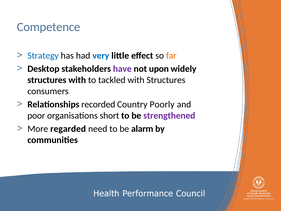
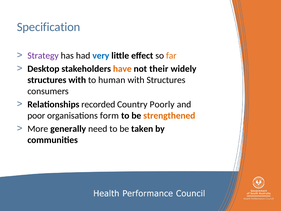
Competence: Competence -> Specification (49, 27)
Strategy colour: blue -> purple (43, 56)
have colour: purple -> orange (122, 69)
upon: upon -> their (159, 69)
tackled: tackled -> human (112, 80)
short: short -> form (109, 115)
strengthened colour: purple -> orange (169, 115)
regarded: regarded -> generally (68, 129)
alarm: alarm -> taken (142, 129)
